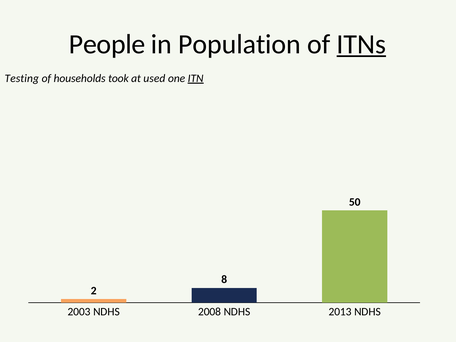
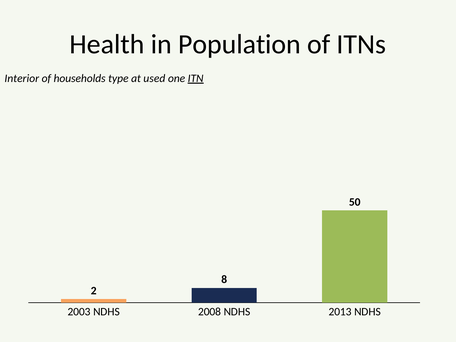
People: People -> Health (107, 44)
ITNs underline: present -> none (361, 44)
Testing: Testing -> Interior (22, 78)
took: took -> type (118, 78)
